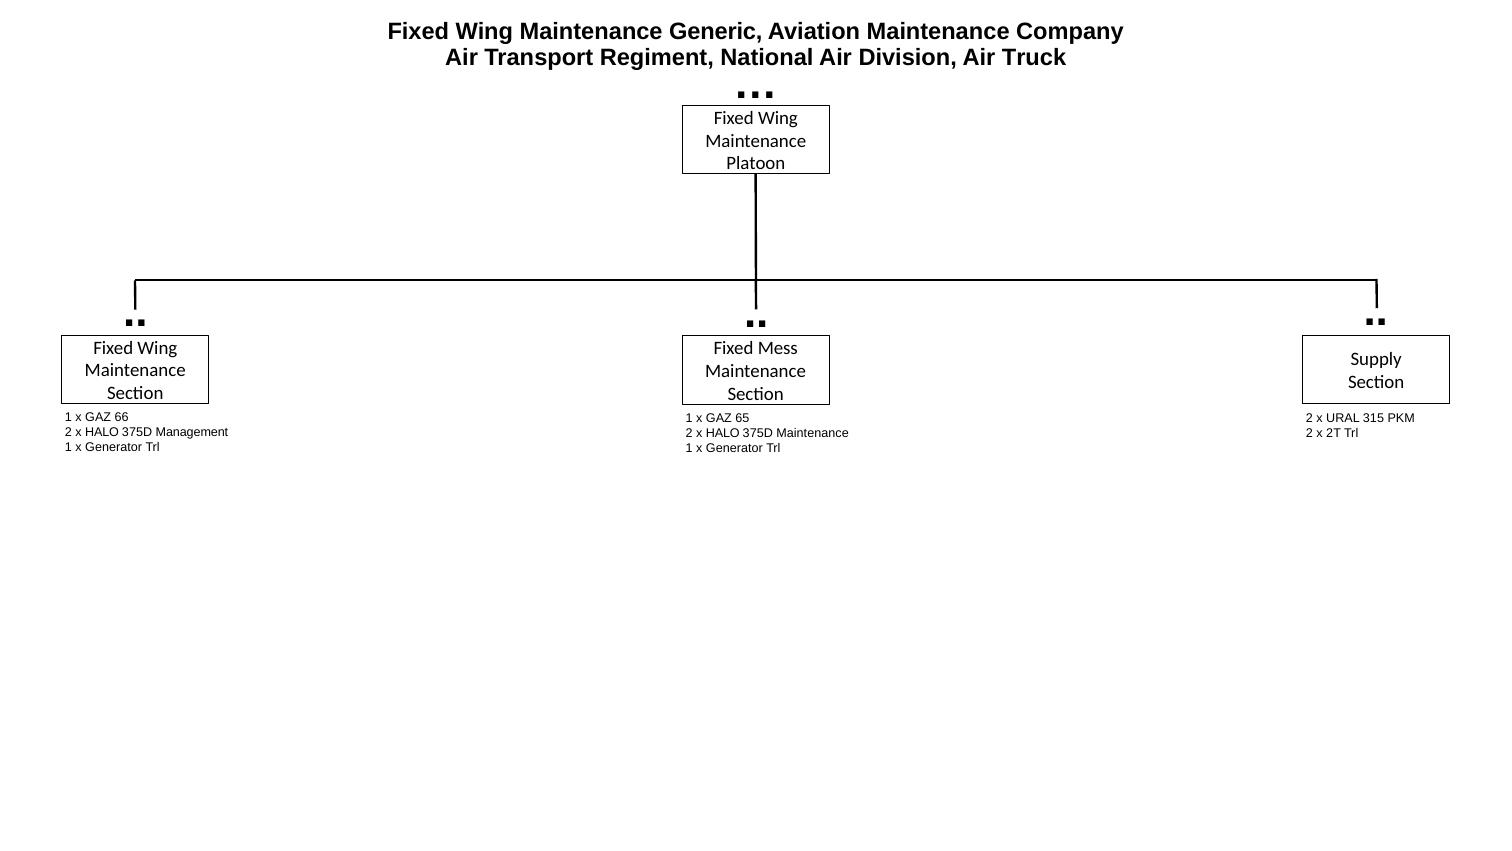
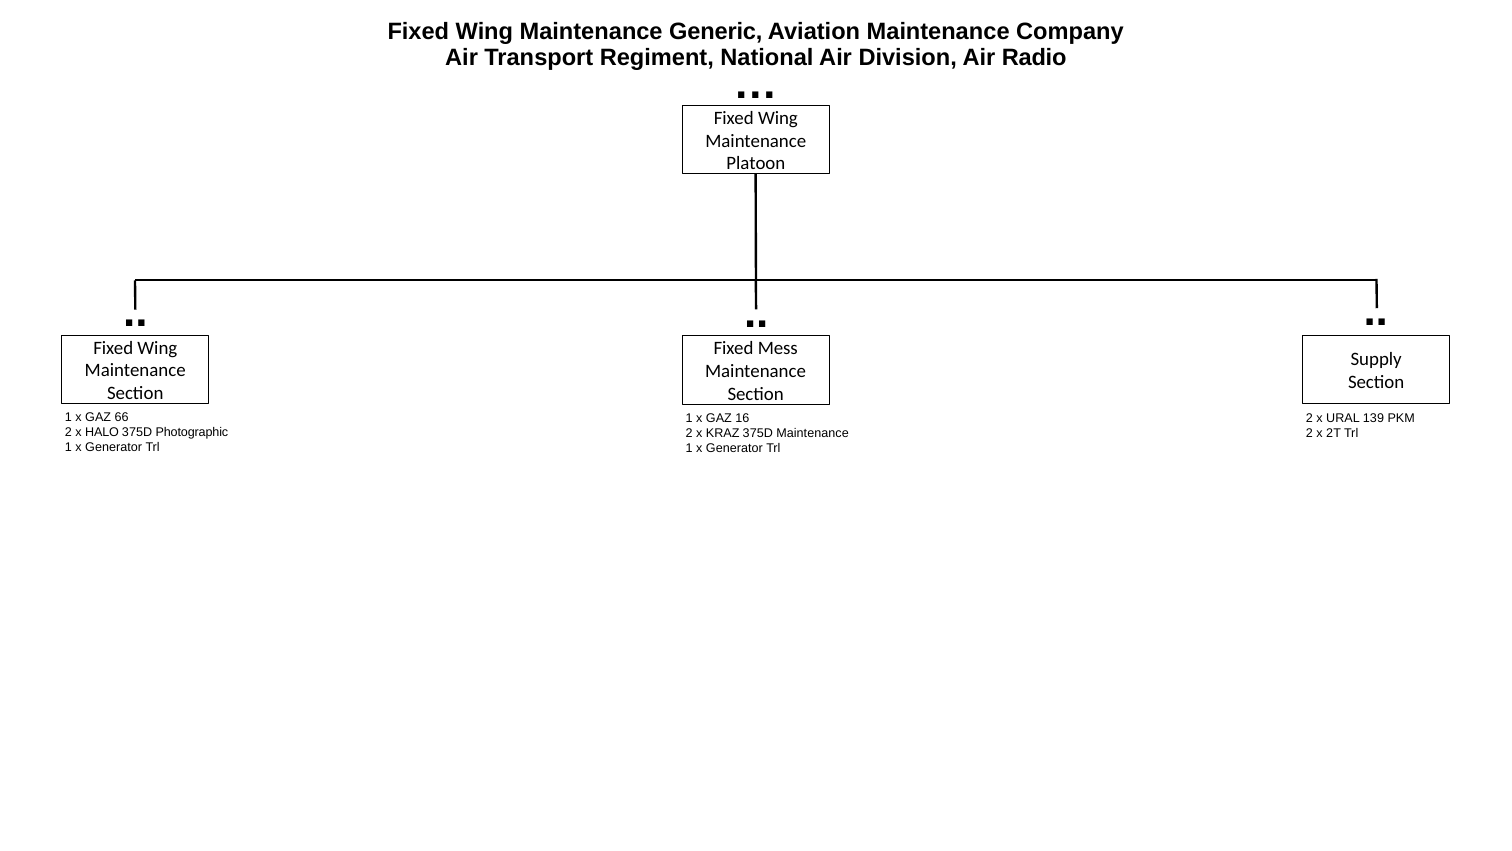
Truck: Truck -> Radio (1034, 57)
65: 65 -> 16 (742, 418)
315: 315 -> 139 (1373, 418)
Management: Management -> Photographic (192, 432)
HALO: HALO -> KRAZ (723, 433)
